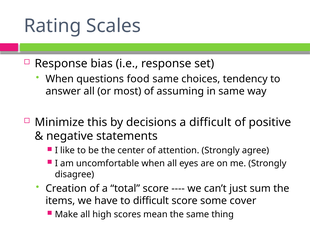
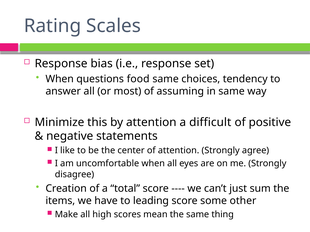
by decisions: decisions -> attention (151, 122)
to difficult: difficult -> leading (151, 201)
cover: cover -> other (243, 201)
